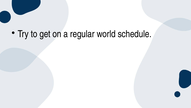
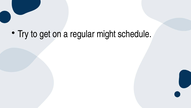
world: world -> might (106, 34)
